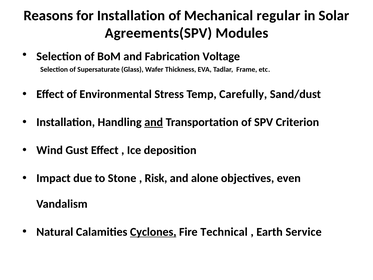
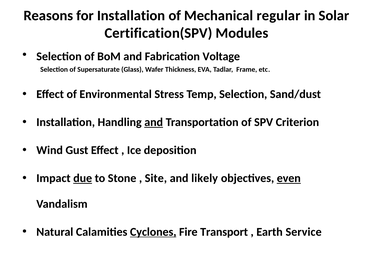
Agreements(SPV: Agreements(SPV -> Certification(SPV (159, 33)
Temp Carefully: Carefully -> Selection (243, 94)
due underline: none -> present (83, 178)
Risk: Risk -> Site (156, 178)
alone: alone -> likely (205, 178)
even underline: none -> present (289, 178)
Technical: Technical -> Transport (224, 232)
